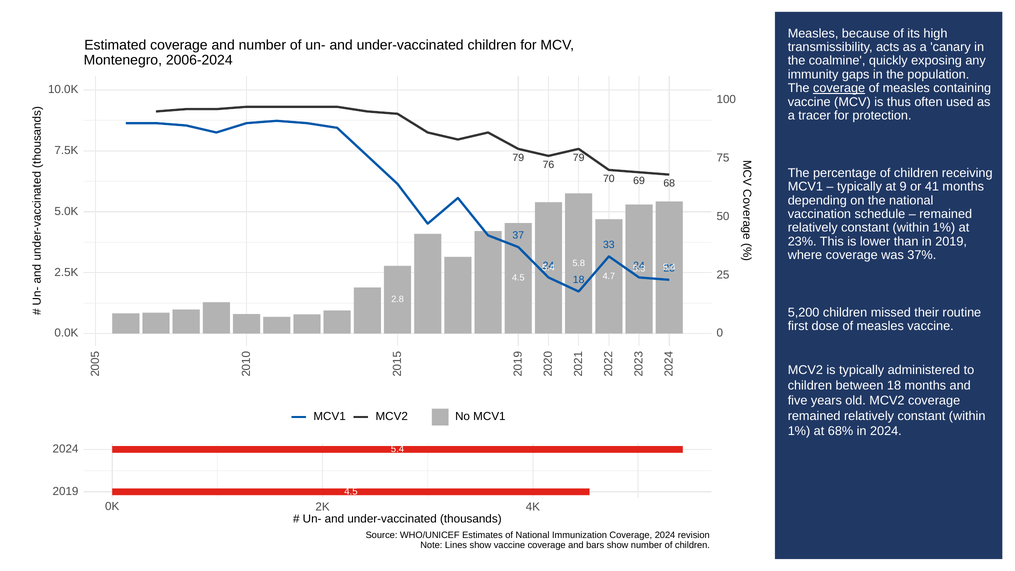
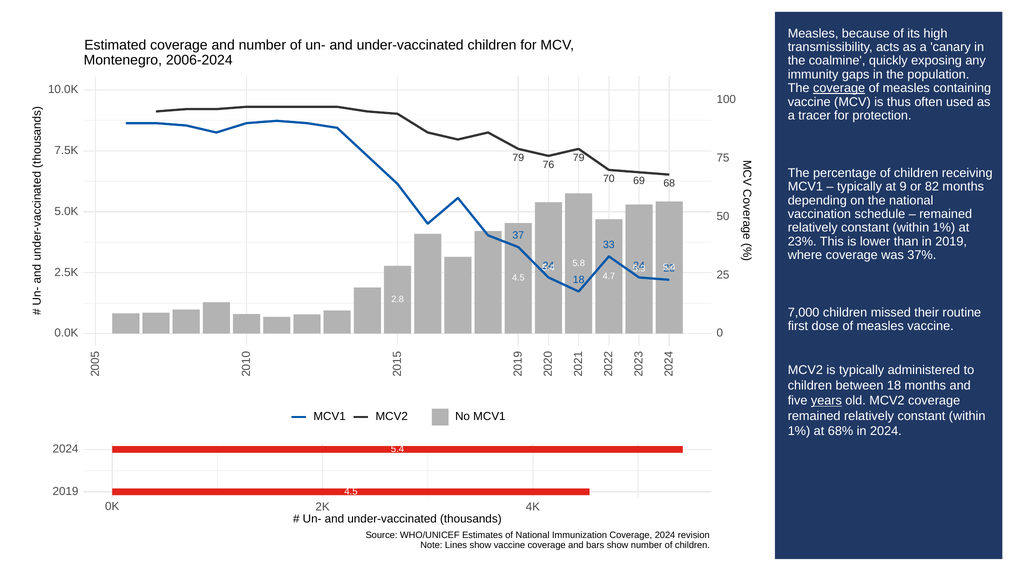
41: 41 -> 82 (932, 187)
5,200: 5,200 -> 7,000 (804, 312)
years underline: none -> present (826, 401)
